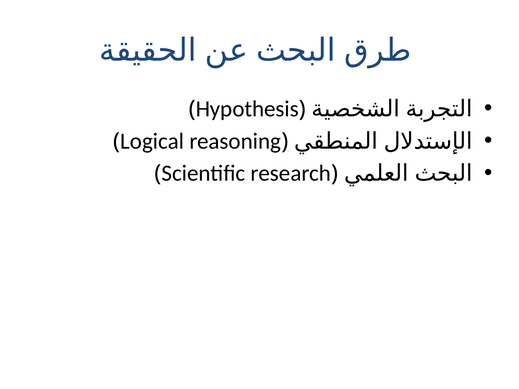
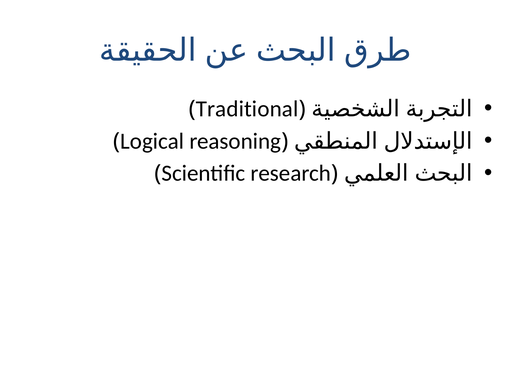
Hypothesis: Hypothesis -> Traditional (247, 109)
